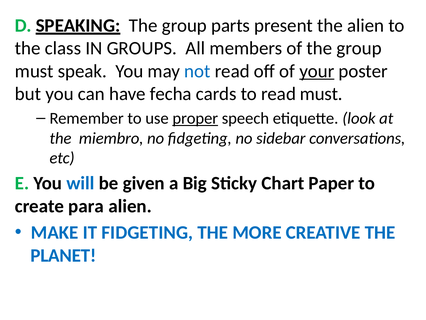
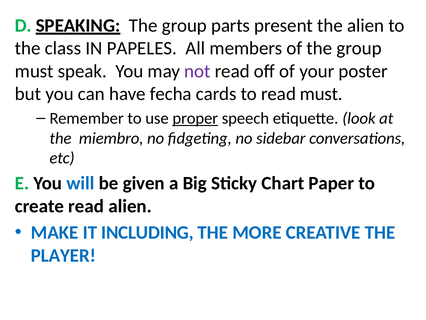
GROUPS: GROUPS -> PAPELES (142, 48)
not colour: blue -> purple (197, 71)
your underline: present -> none (317, 71)
create para: para -> read (86, 206)
IT FIDGETING: FIDGETING -> INCLUDING (147, 232)
PLANET: PLANET -> PLAYER (63, 255)
